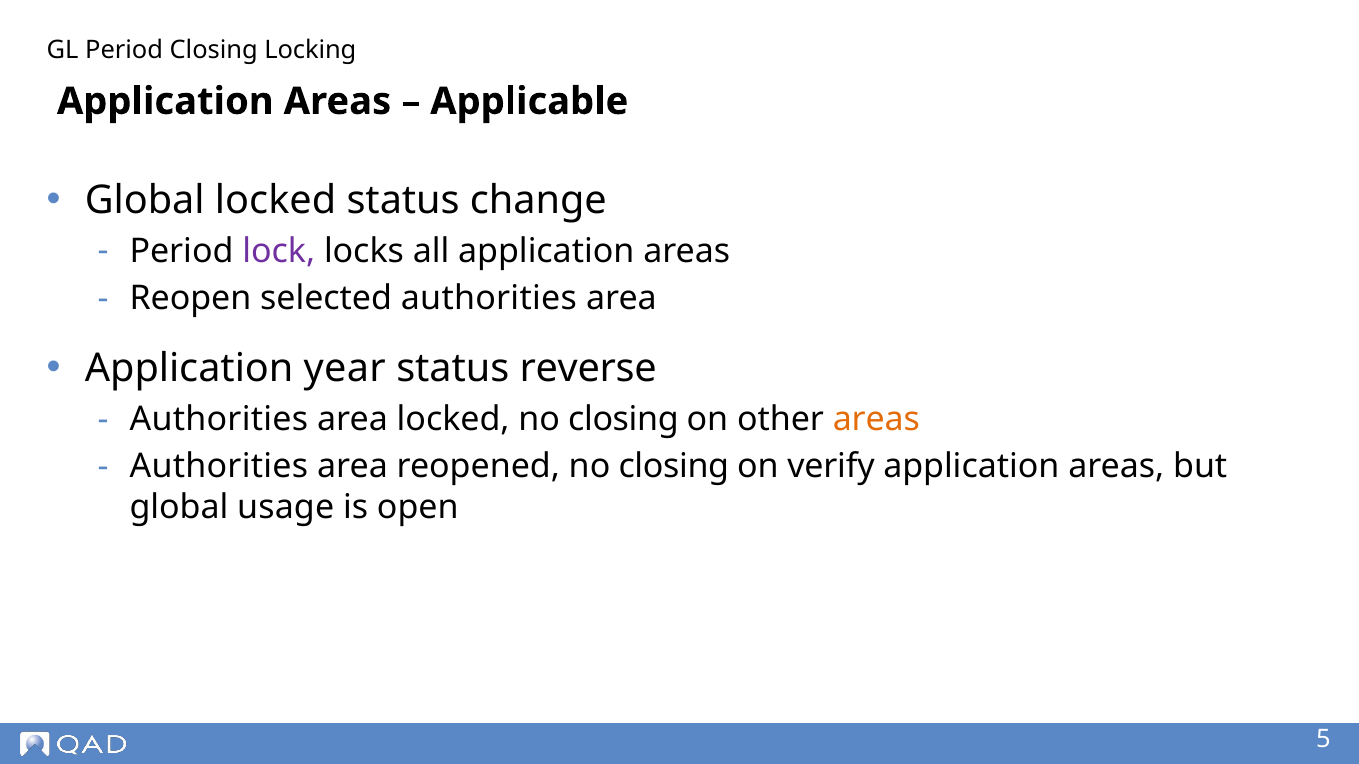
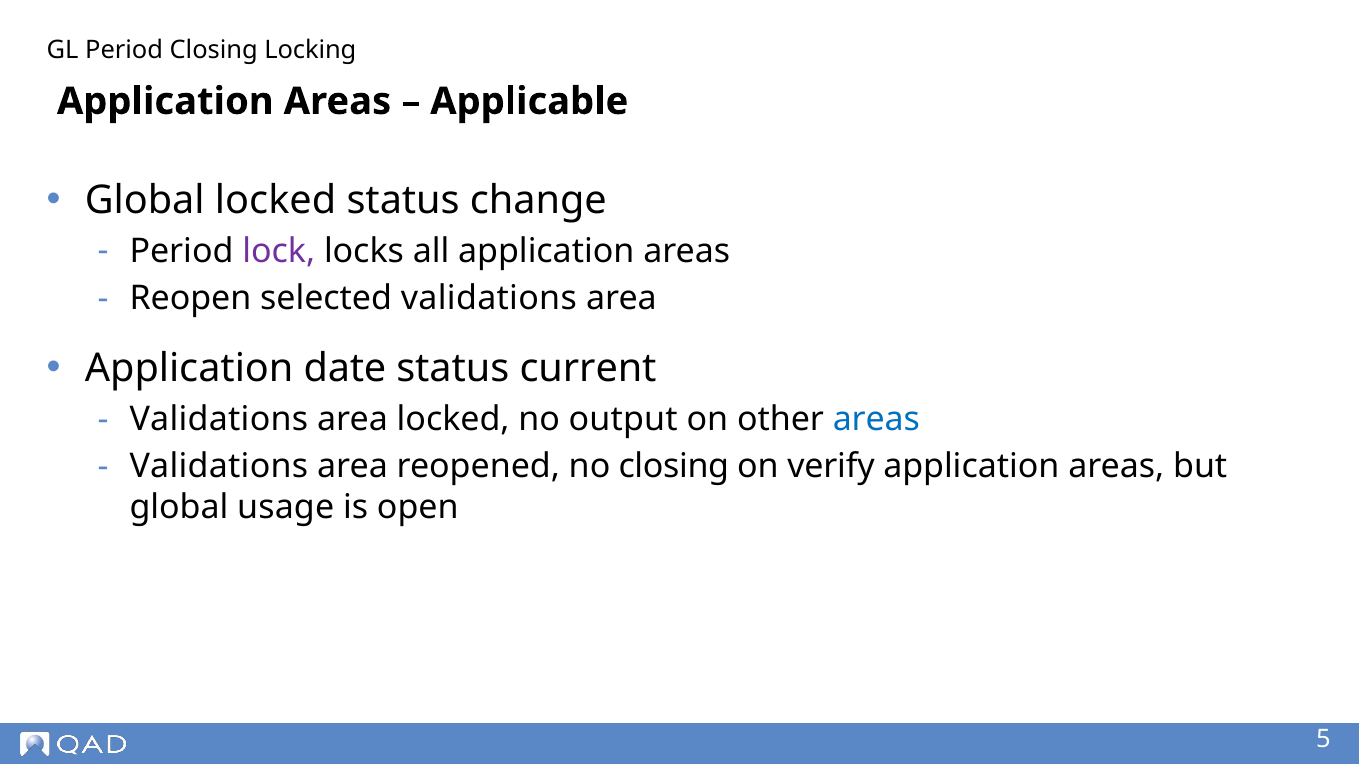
selected authorities: authorities -> validations (489, 299)
year: year -> date (345, 369)
reverse: reverse -> current (588, 369)
Authorities: Authorities -> Validations (219, 419)
locked no closing: closing -> output (623, 419)
areas colour: orange -> blue (876, 419)
Authorities: Authorities -> Validations (219, 467)
